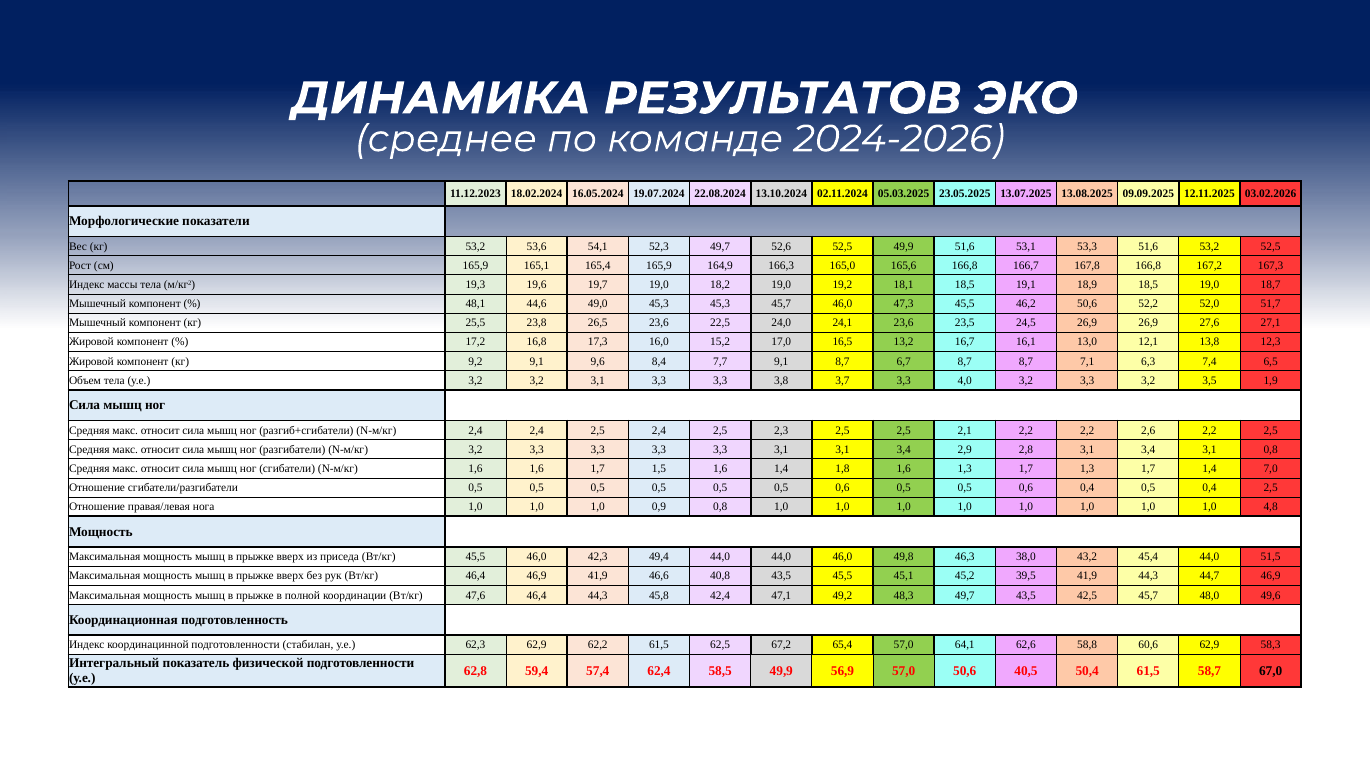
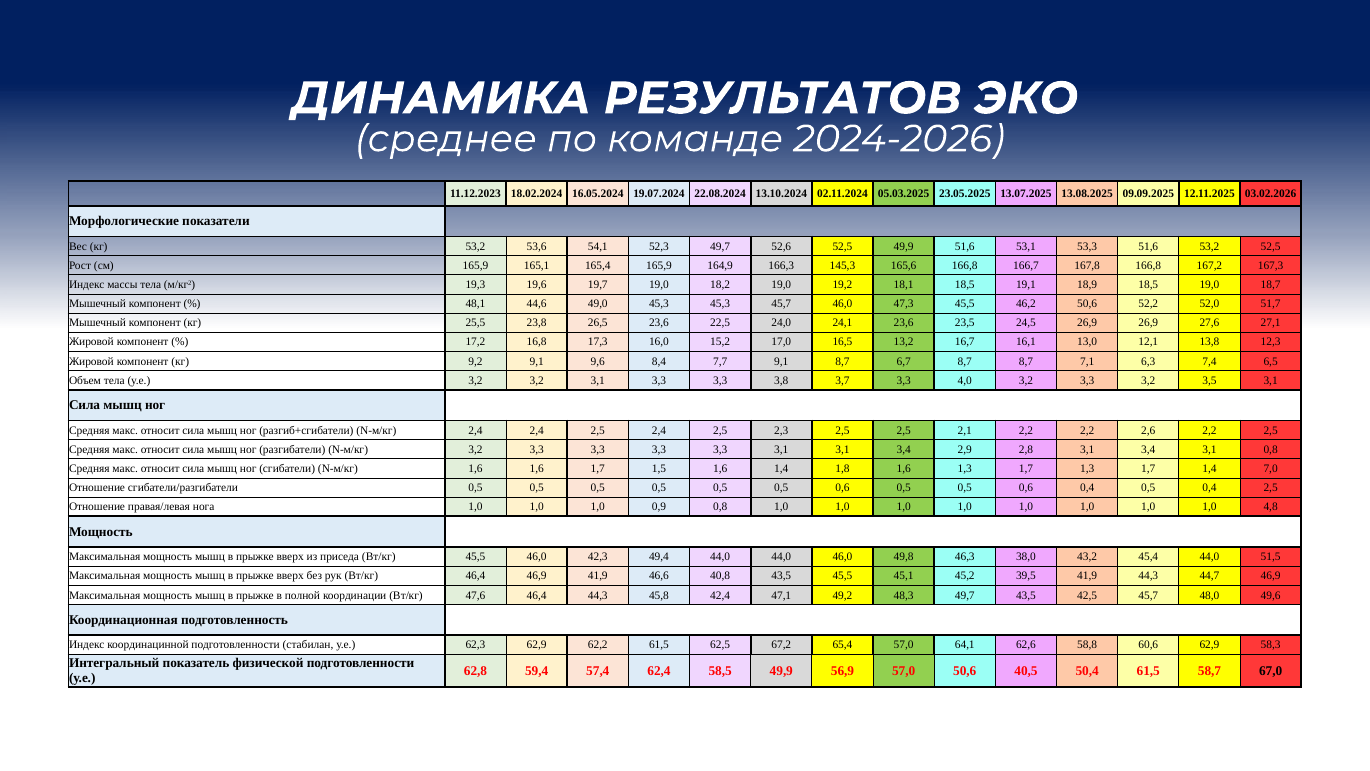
165,0: 165,0 -> 145,3 (842, 265)
3,5 1,9: 1,9 -> 3,1 (1271, 380)
